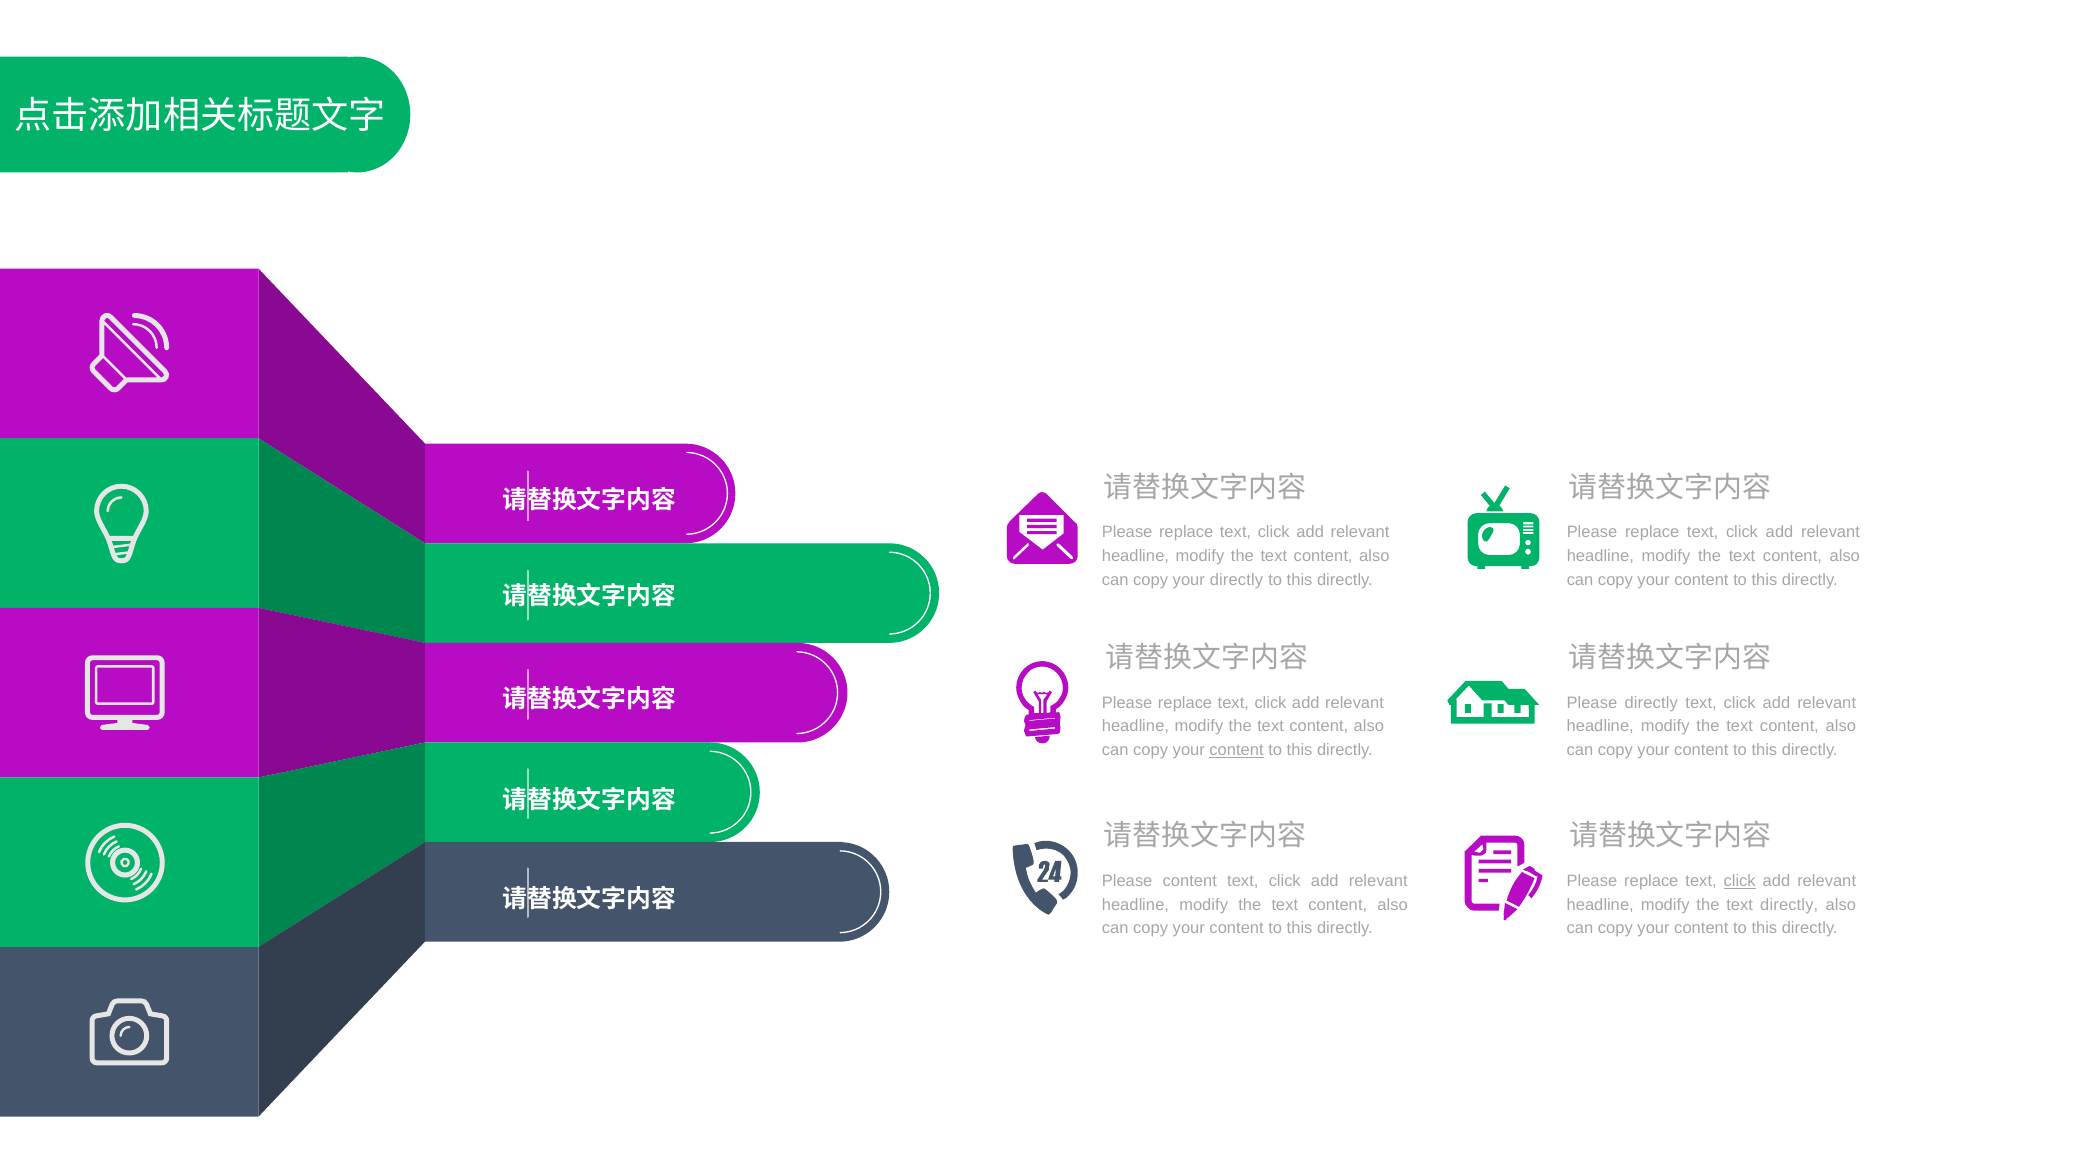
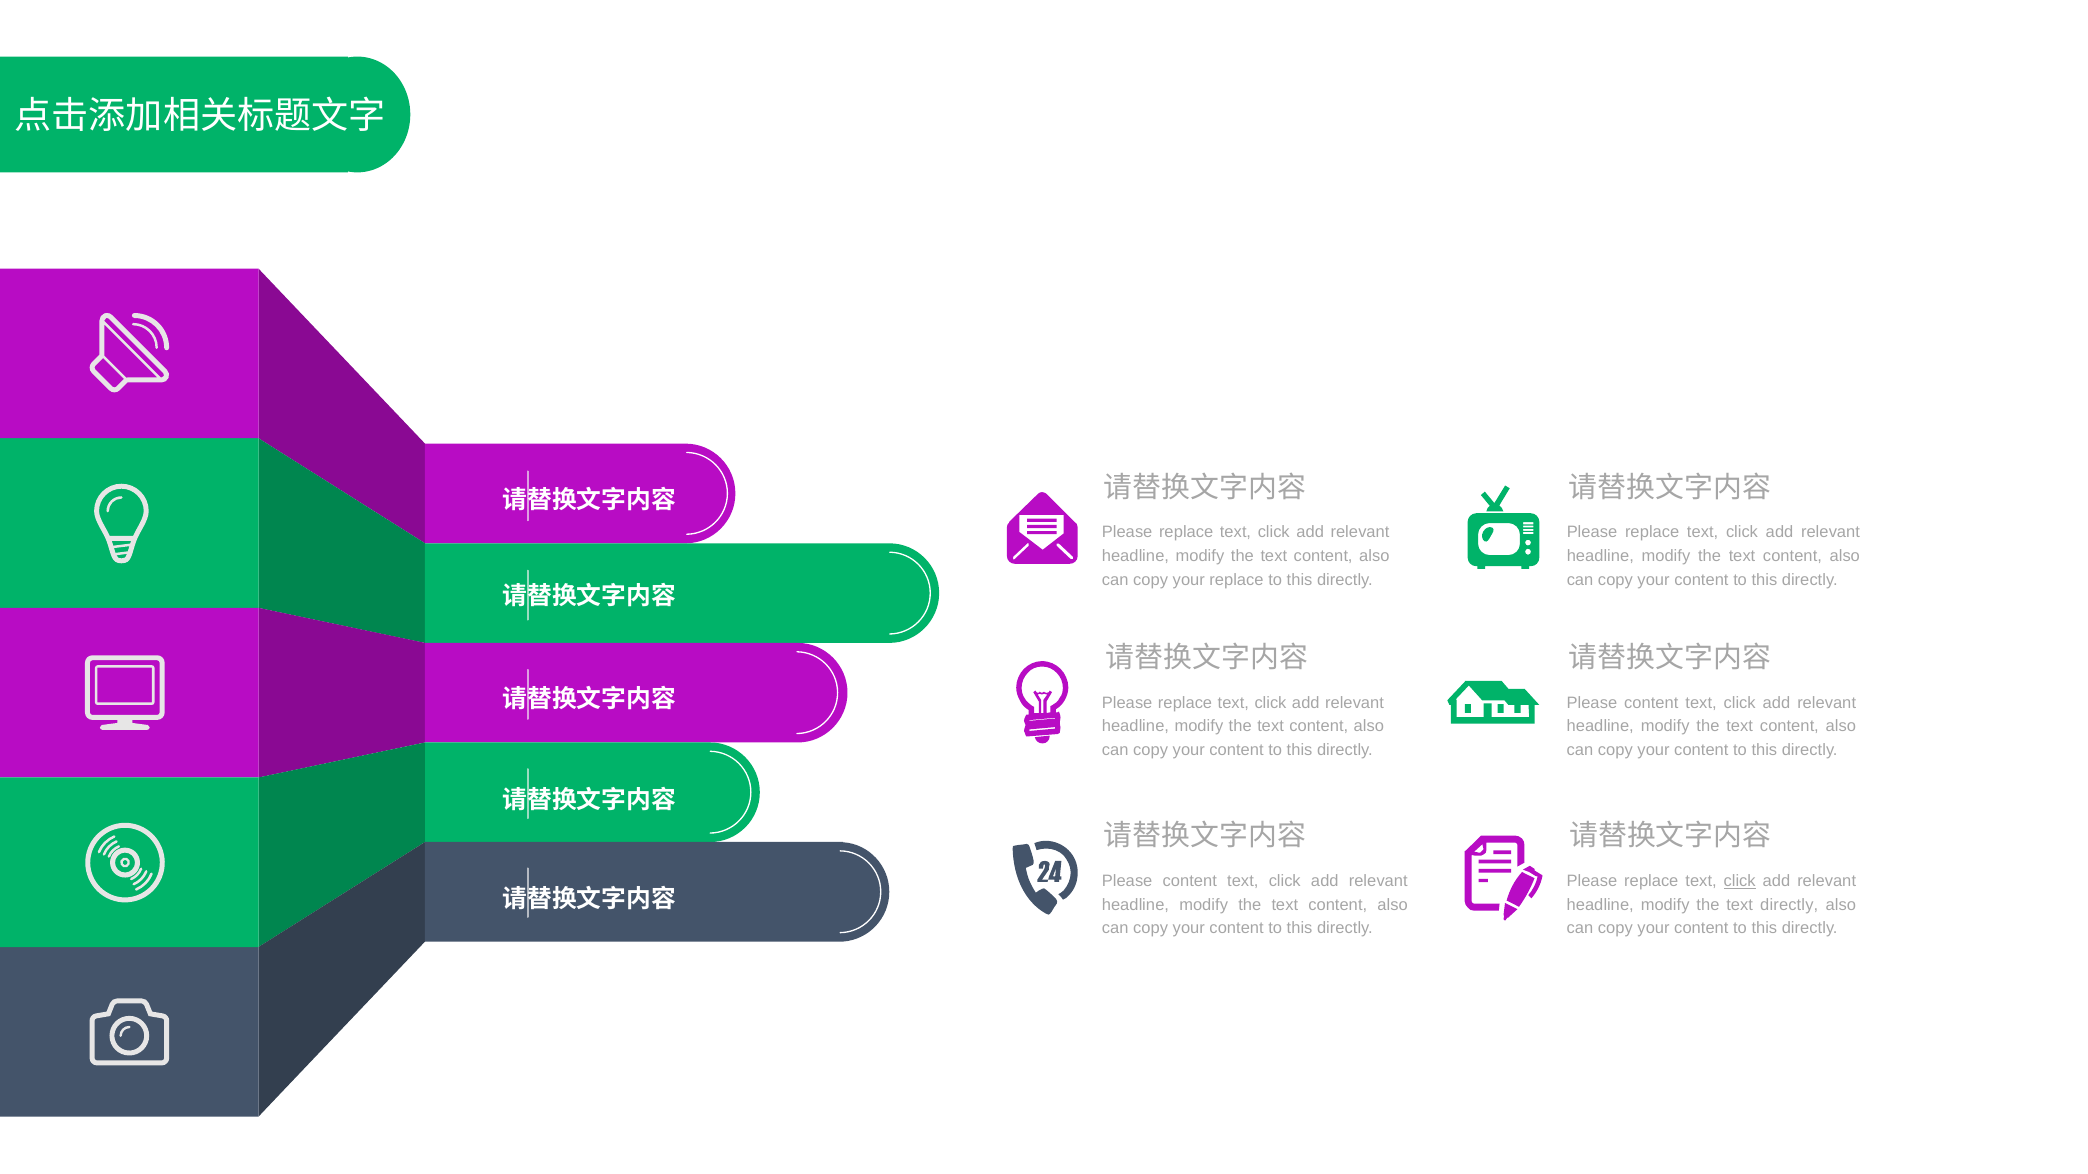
your directly: directly -> replace (1237, 580)
directly: directly -> content (1651, 703)
content underline: present -> none (1237, 750)
